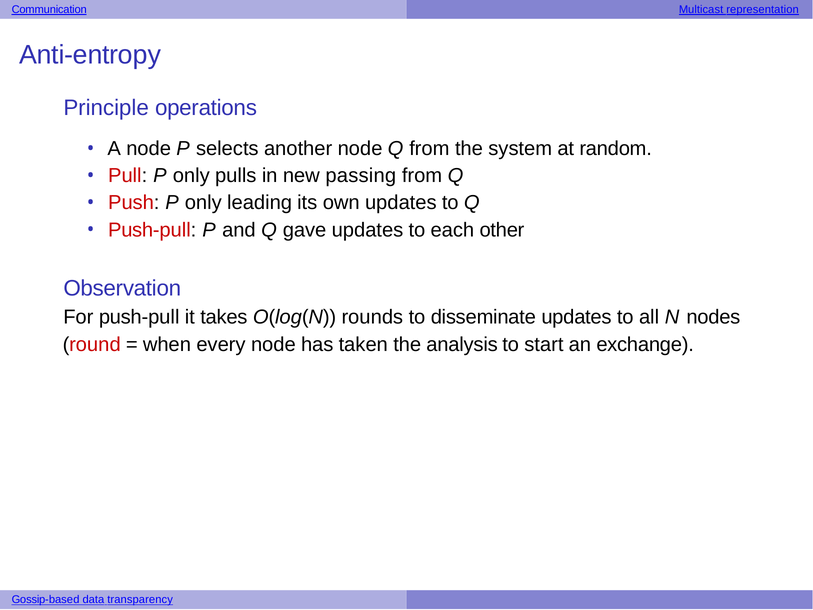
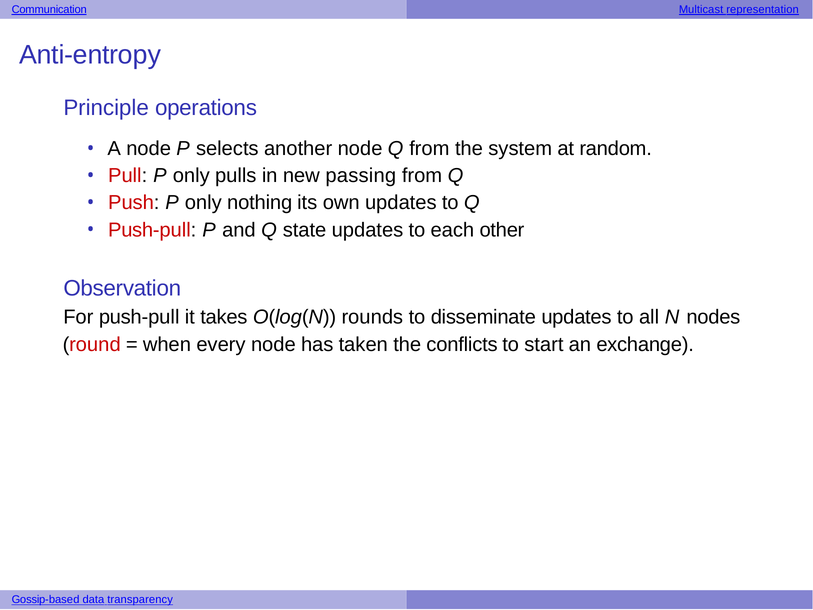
leading: leading -> nothing (260, 203)
gave: gave -> state (305, 230)
analysis: analysis -> conflicts (462, 345)
